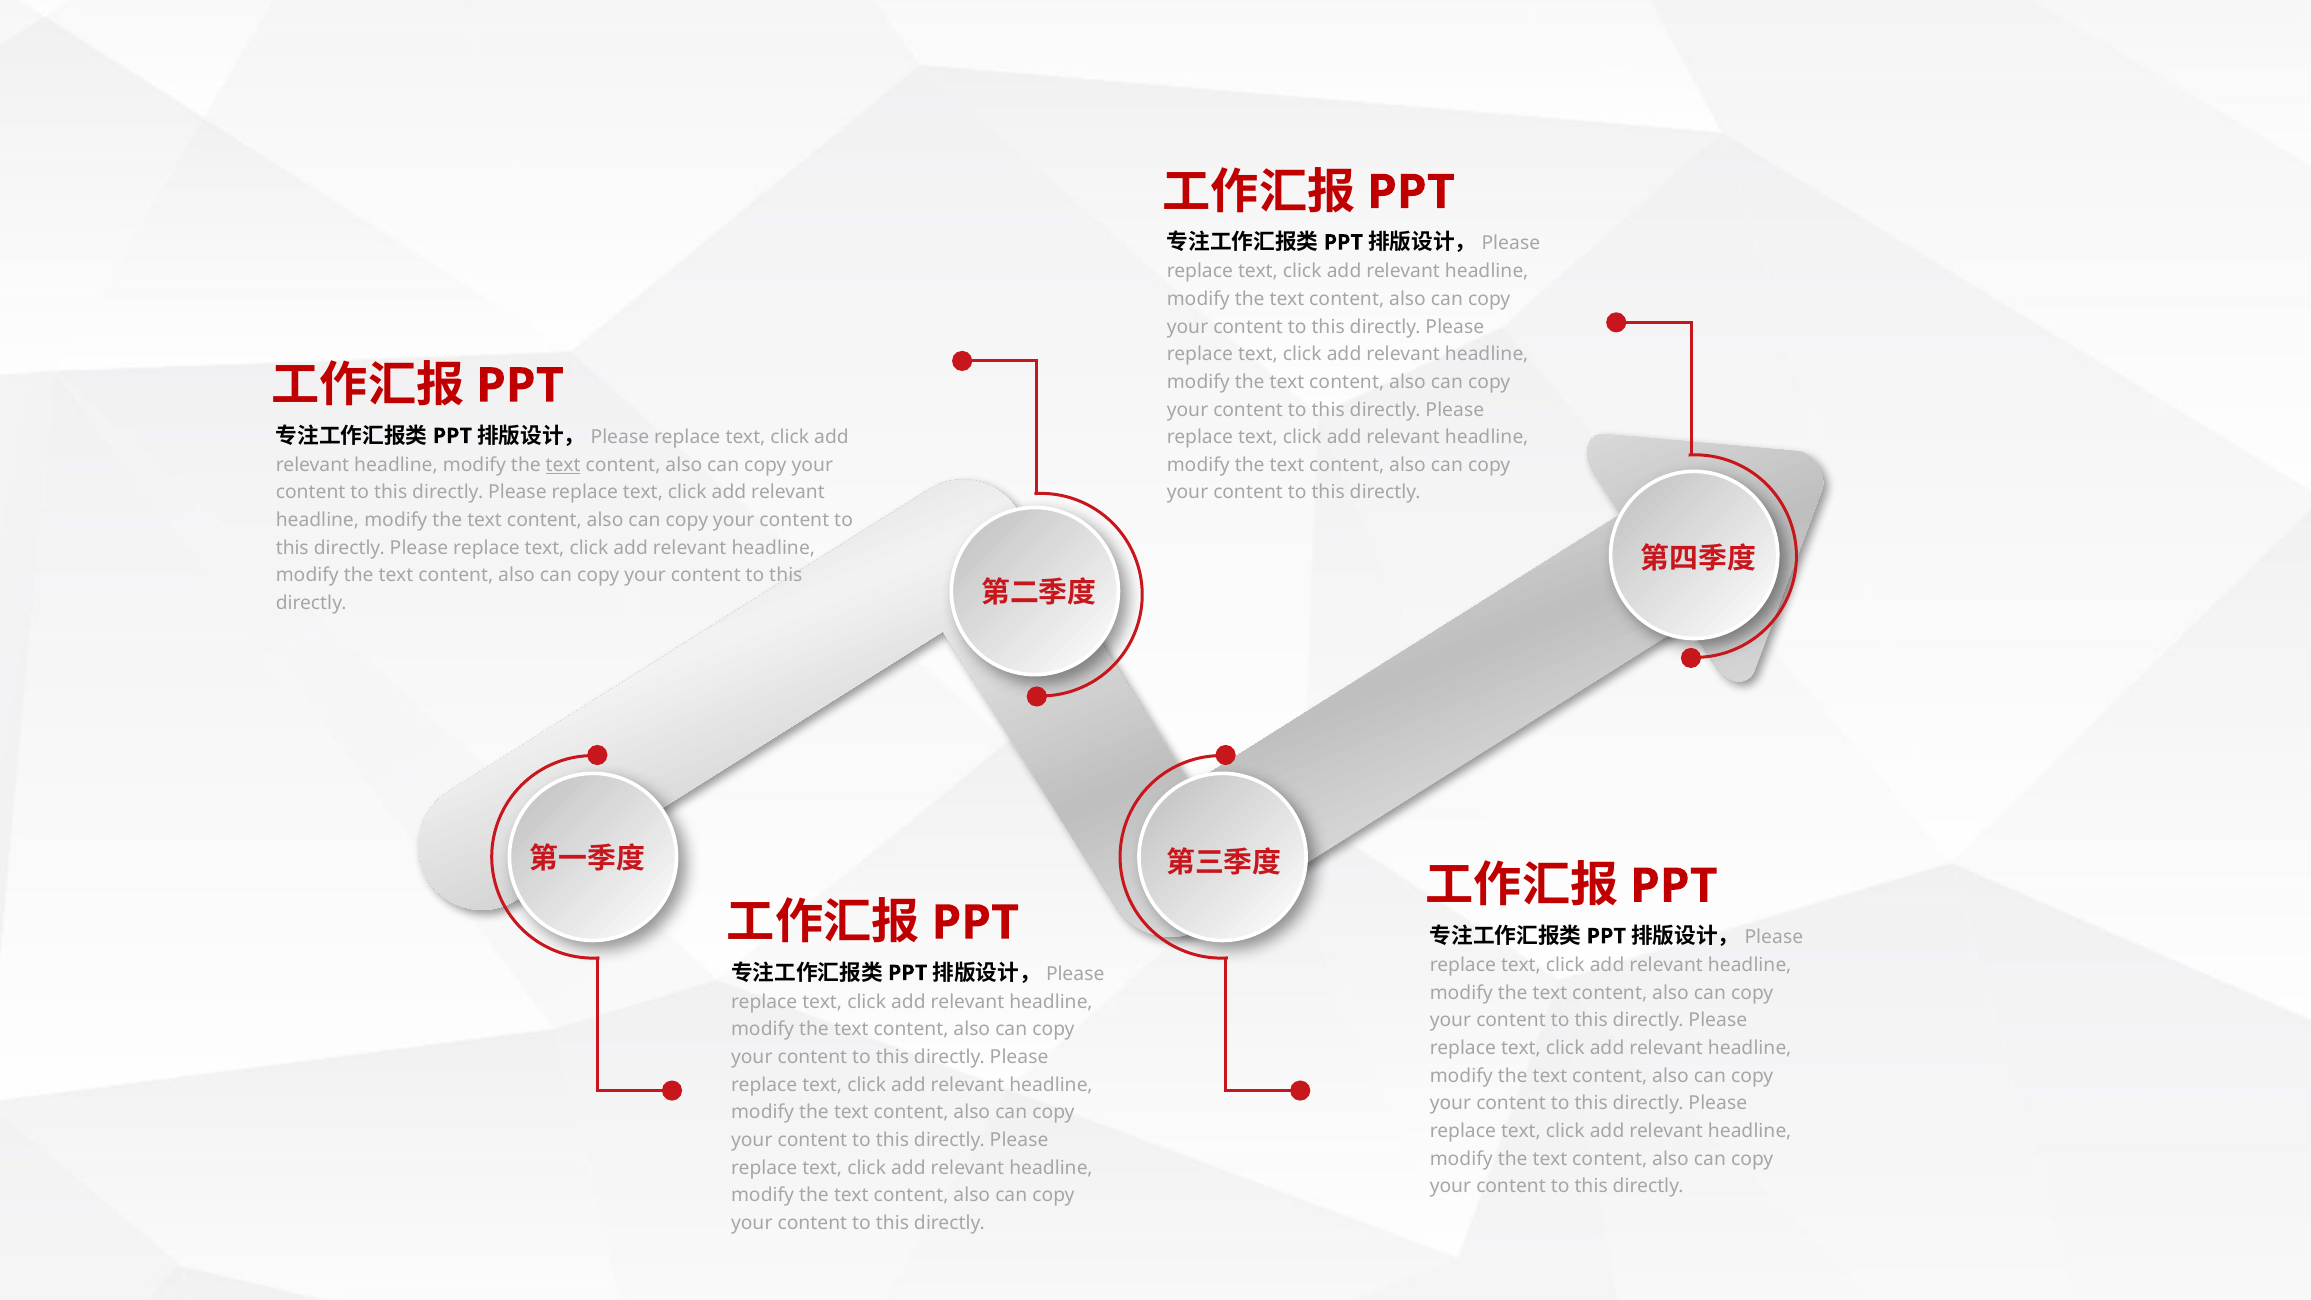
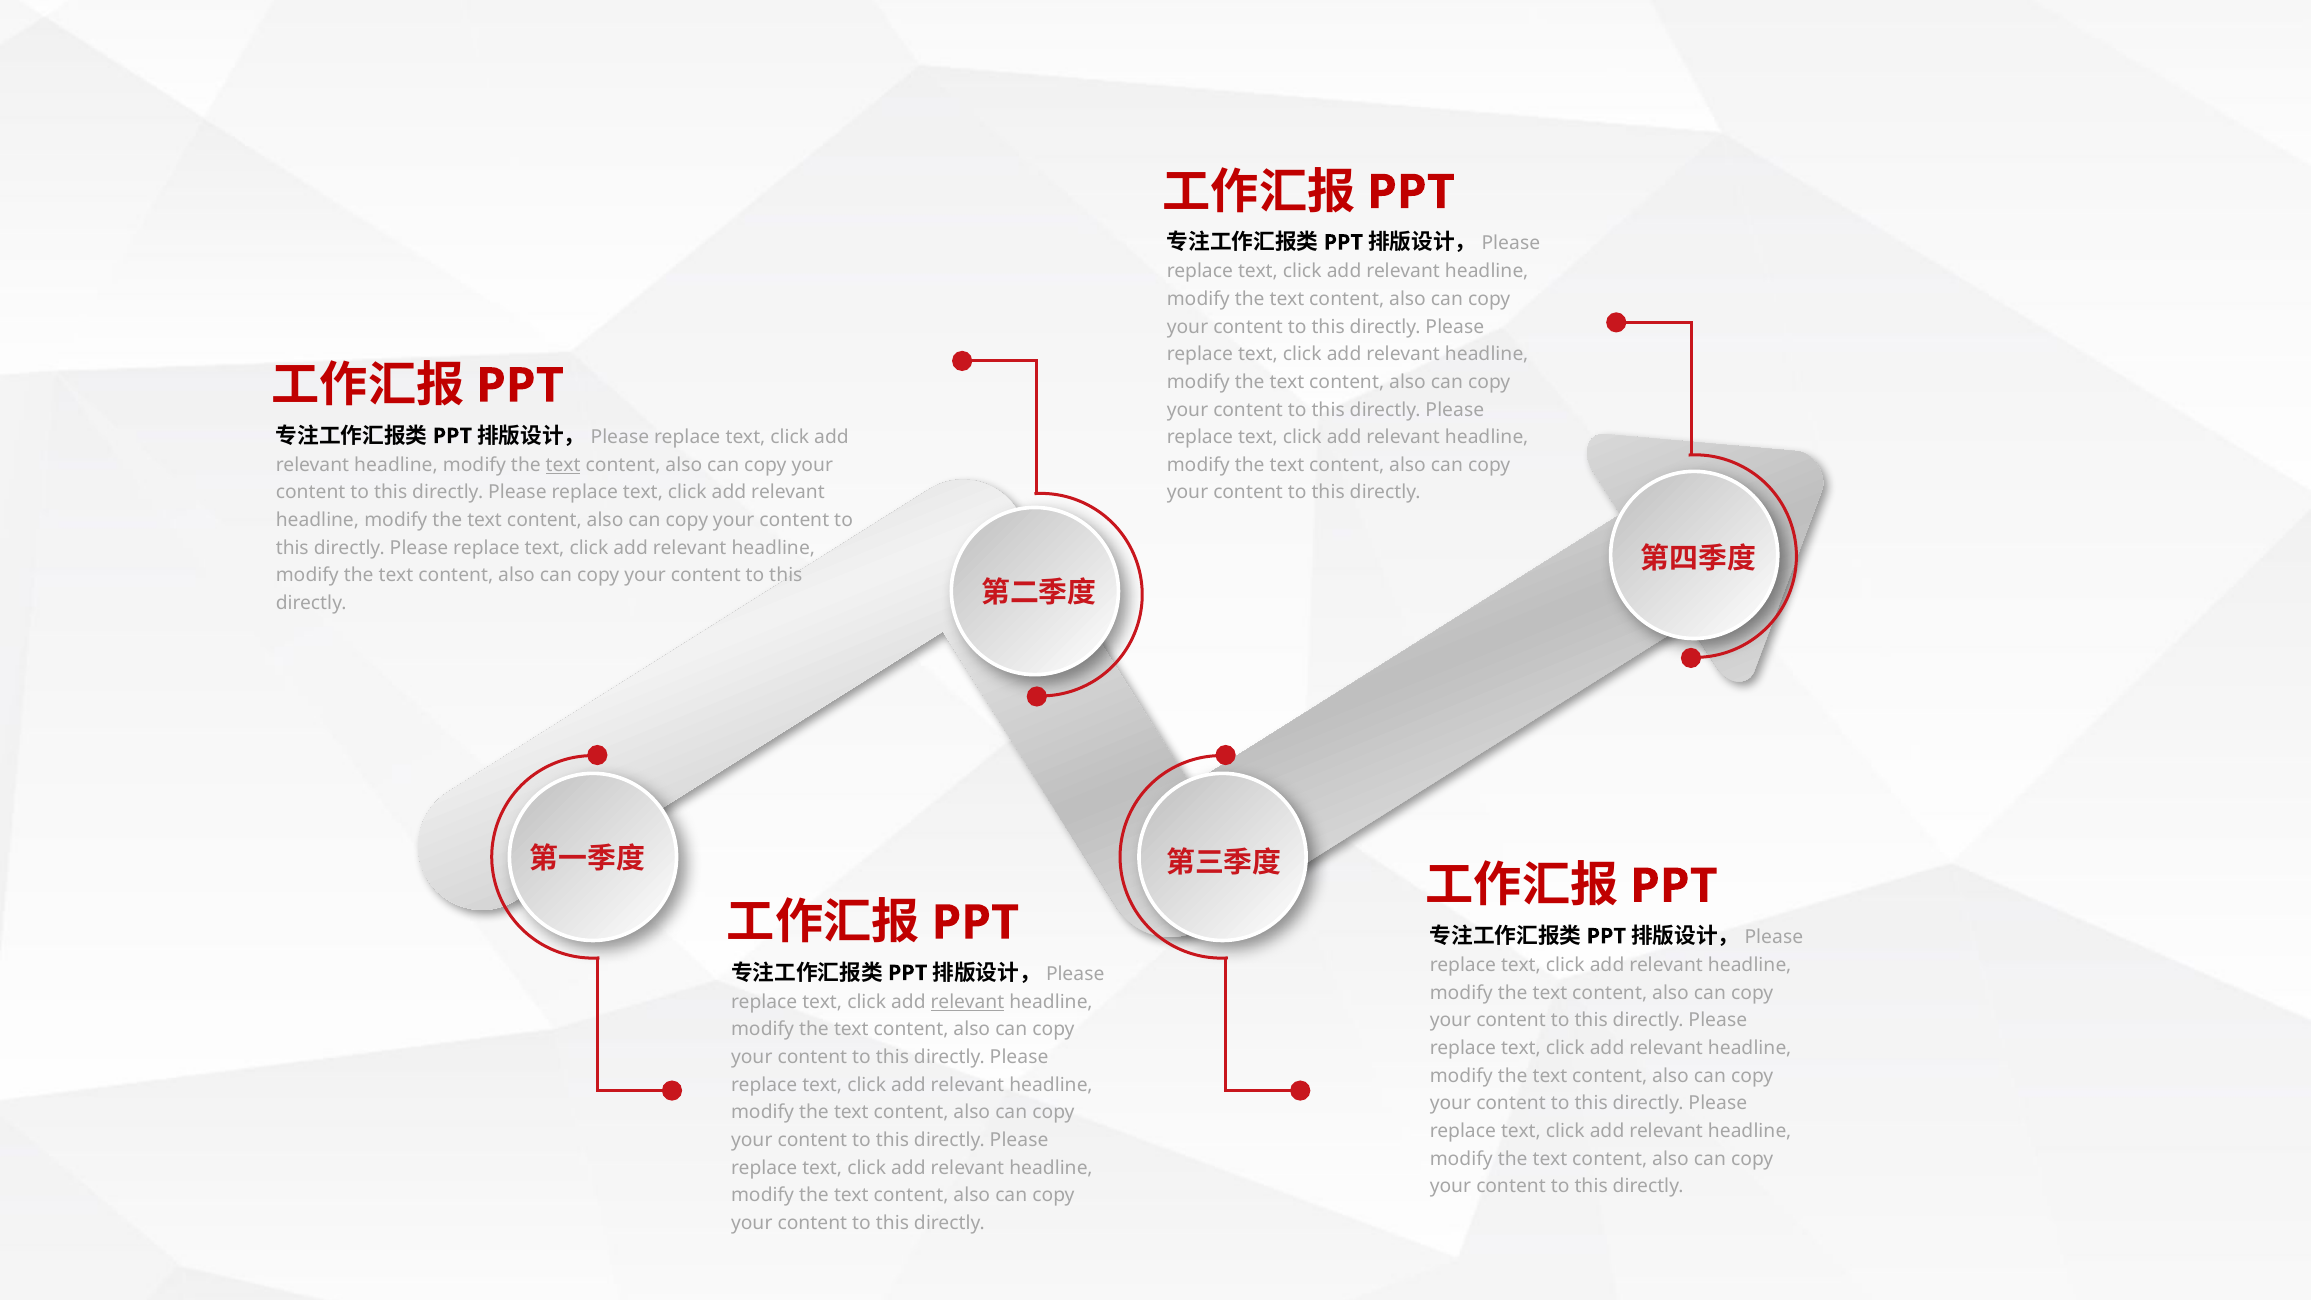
relevant underline: none -> present (967, 1002)
